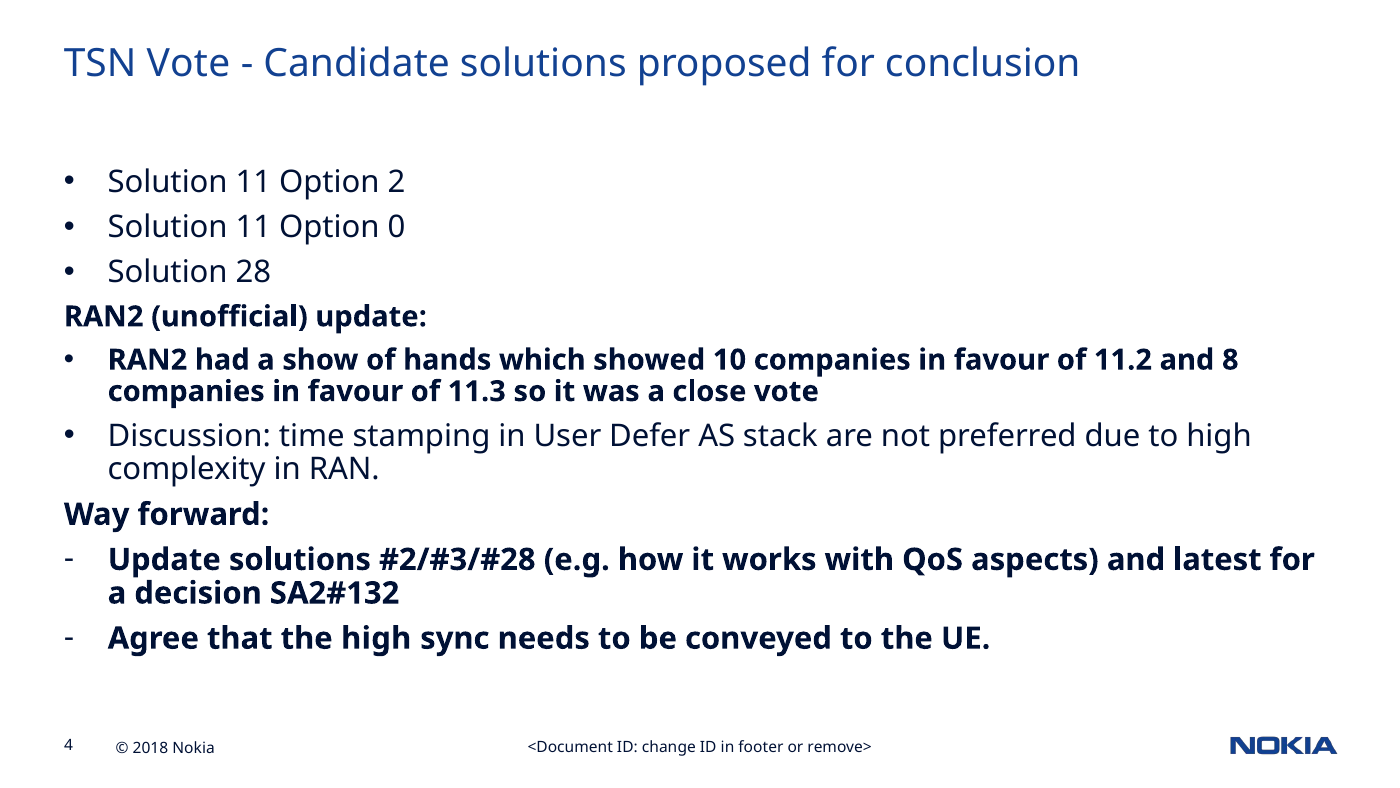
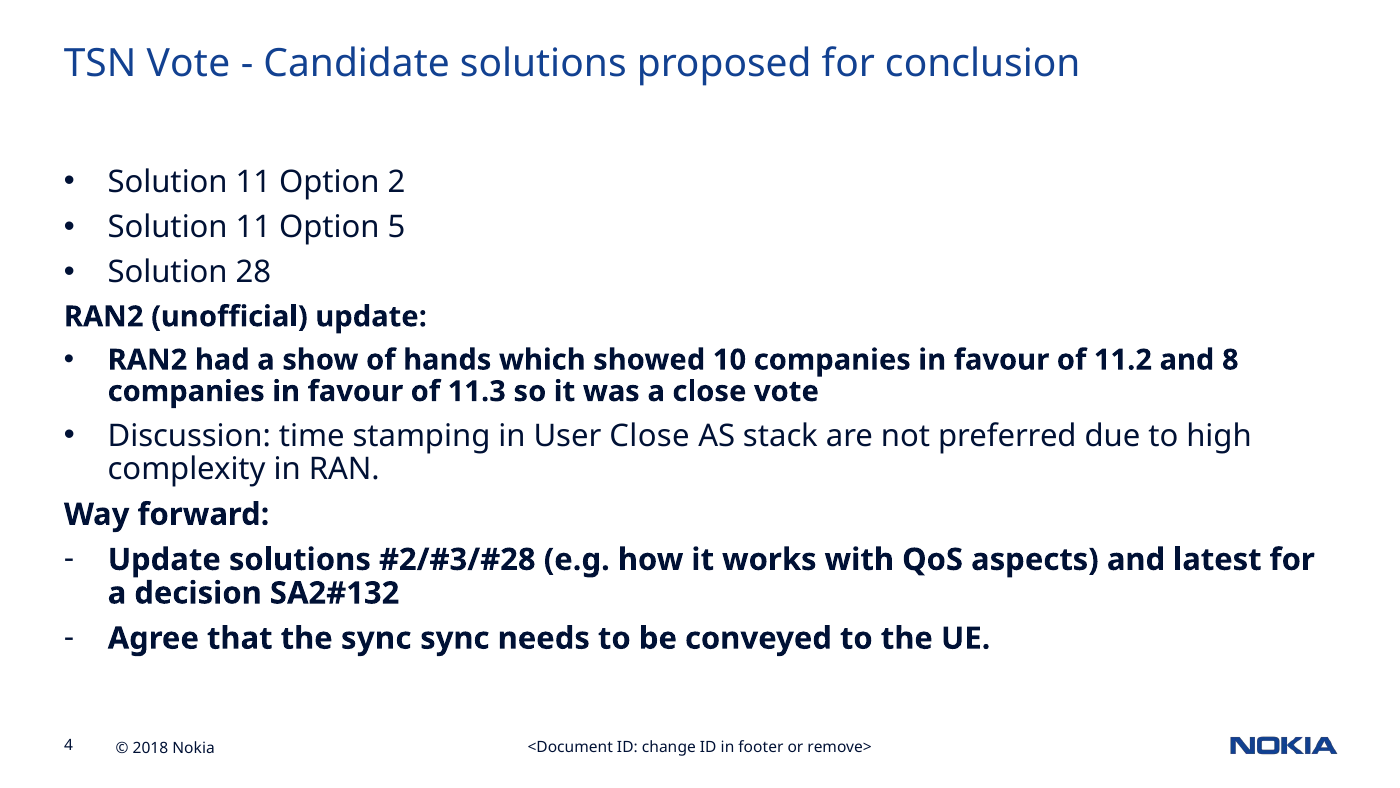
0: 0 -> 5 (396, 227)
User Defer: Defer -> Close (650, 435)
the high: high -> sync (376, 638)
